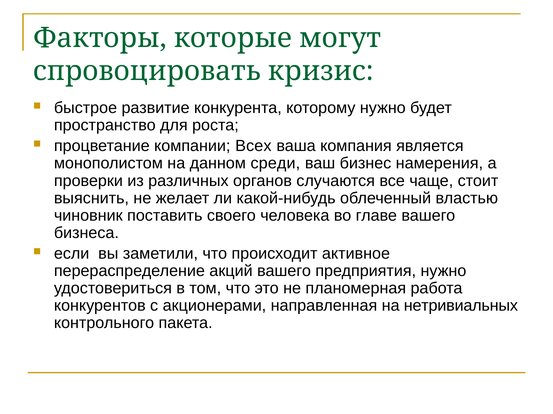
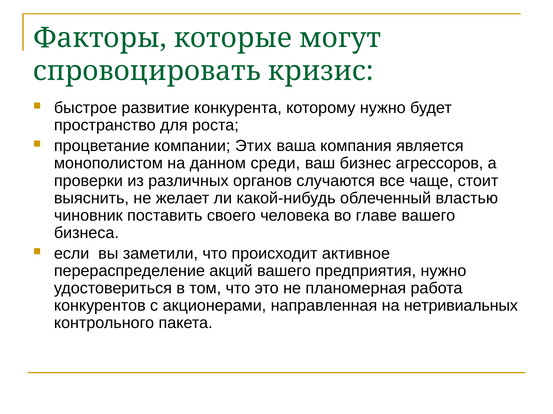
Всех: Всех -> Этих (253, 146)
намерения: намерения -> агрессоров (439, 164)
